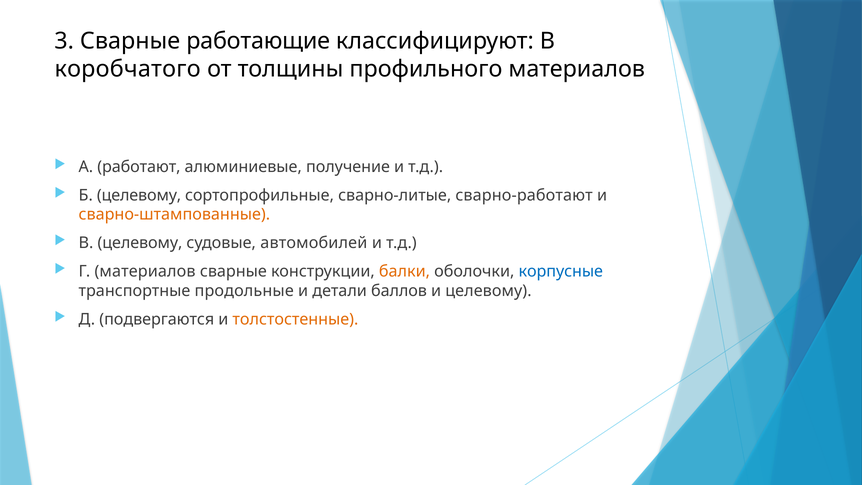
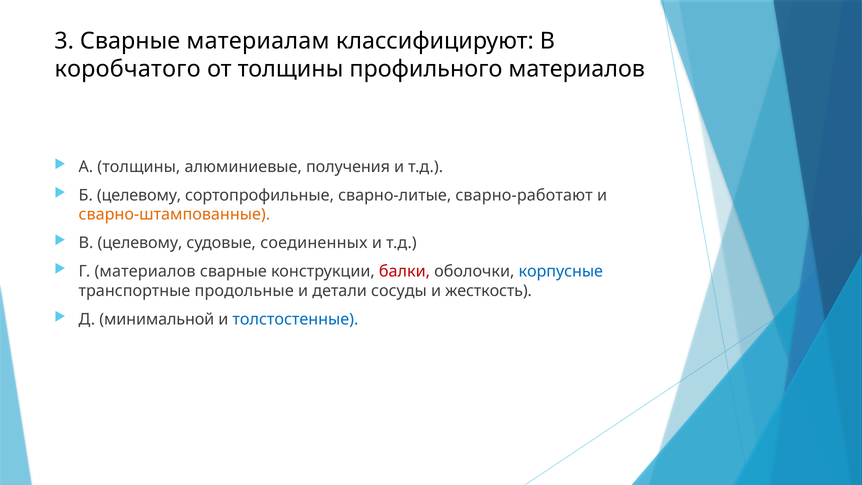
работающие: работающие -> материалам (258, 41)
А работают: работают -> толщины (139, 167)
получение: получение -> получения (348, 167)
автомобилей: автомобилей -> соединенных (314, 243)
балки colour: orange -> red (404, 271)
баллов: баллов -> сосуды (399, 291)
и целевому: целевому -> жесткость (489, 291)
подвергаются: подвергаются -> минимальной (157, 319)
толстостенные colour: orange -> blue (295, 319)
